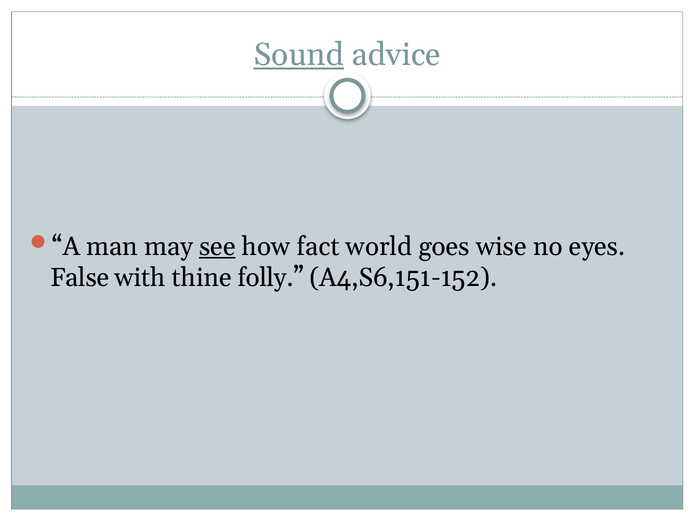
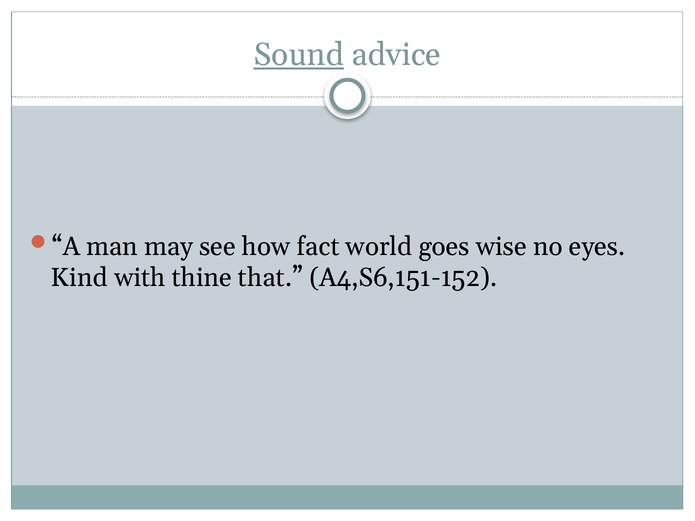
see underline: present -> none (217, 247)
False: False -> Kind (79, 278)
folly: folly -> that (270, 278)
